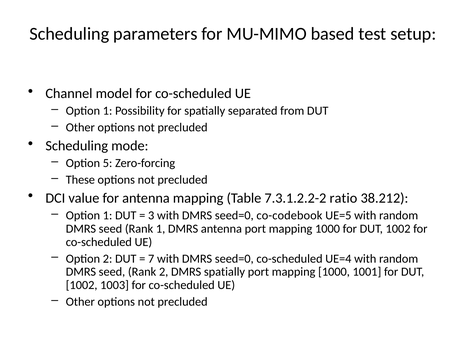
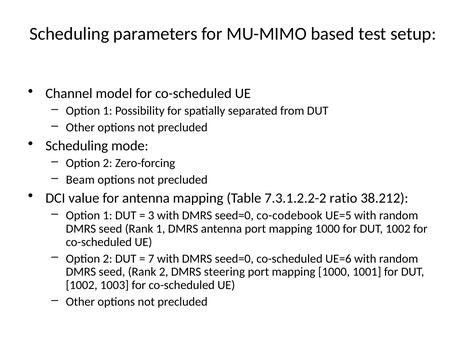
5: 5 -> 2 (108, 163)
These: These -> Beam (80, 179)
UE=4: UE=4 -> UE=6 (338, 258)
DMRS spatially: spatially -> steering (224, 272)
